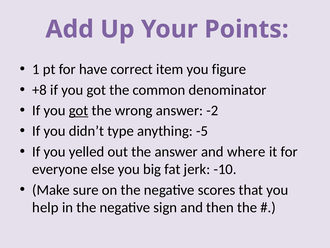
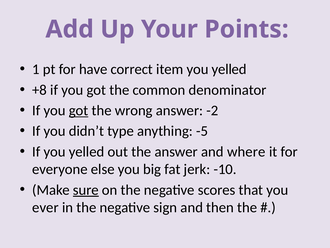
item you figure: figure -> yelled (229, 69)
sure underline: none -> present (86, 190)
help: help -> ever (45, 207)
